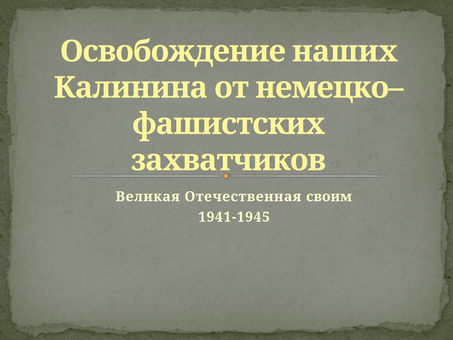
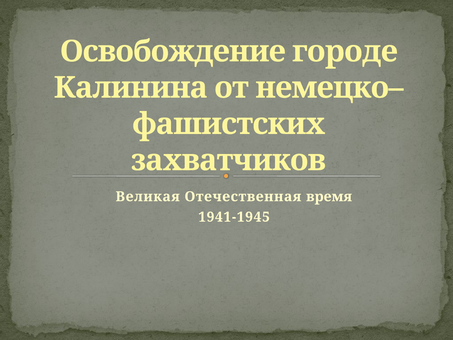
наших: наших -> городе (345, 51)
своим: своим -> время (329, 196)
